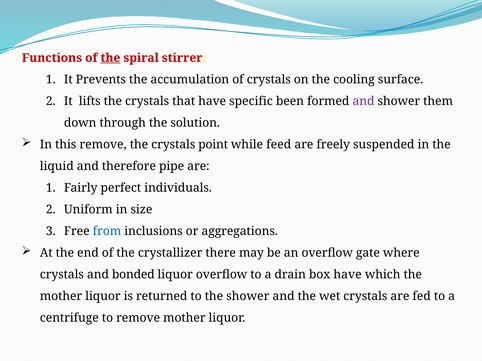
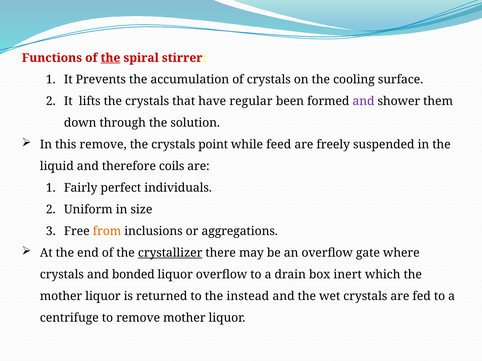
specific: specific -> regular (251, 101)
pipe: pipe -> coils (172, 166)
from colour: blue -> orange (107, 231)
crystallizer underline: none -> present (170, 253)
box have: have -> inert (348, 275)
the shower: shower -> instead (248, 297)
